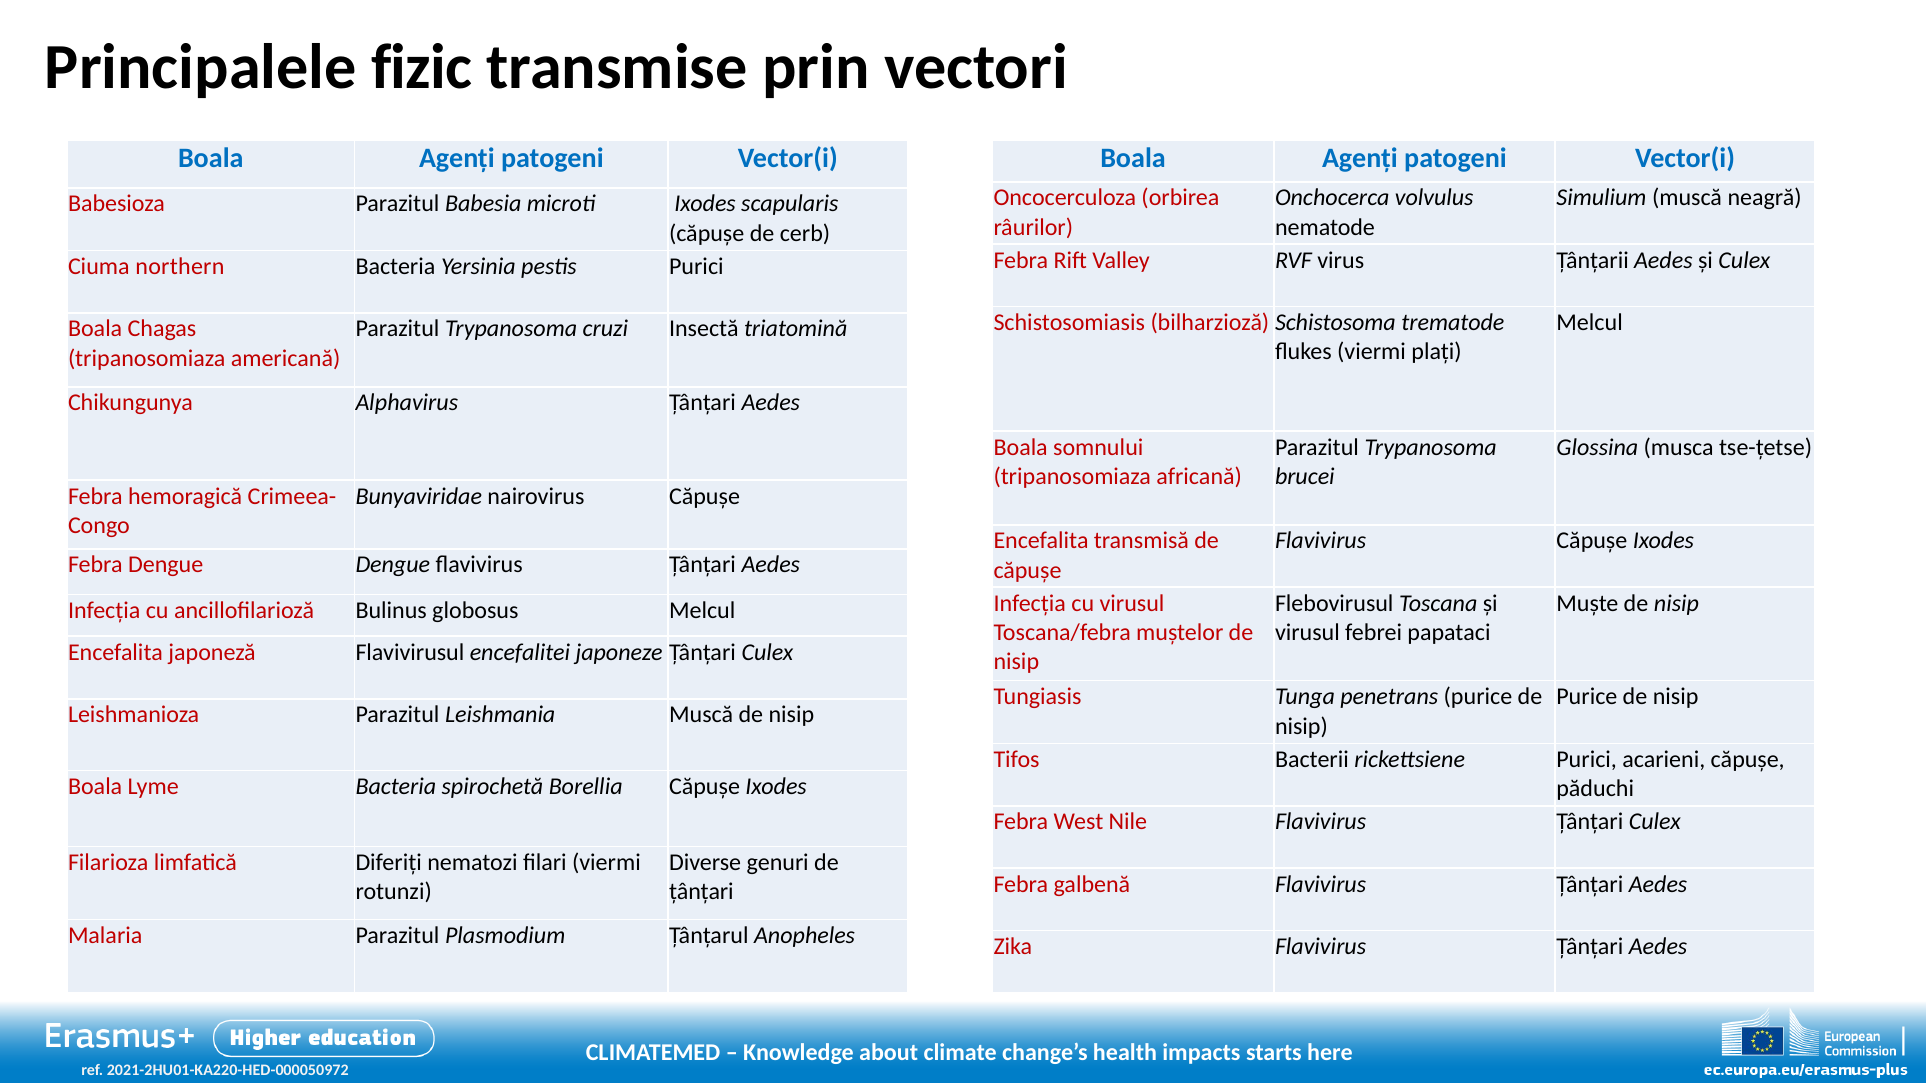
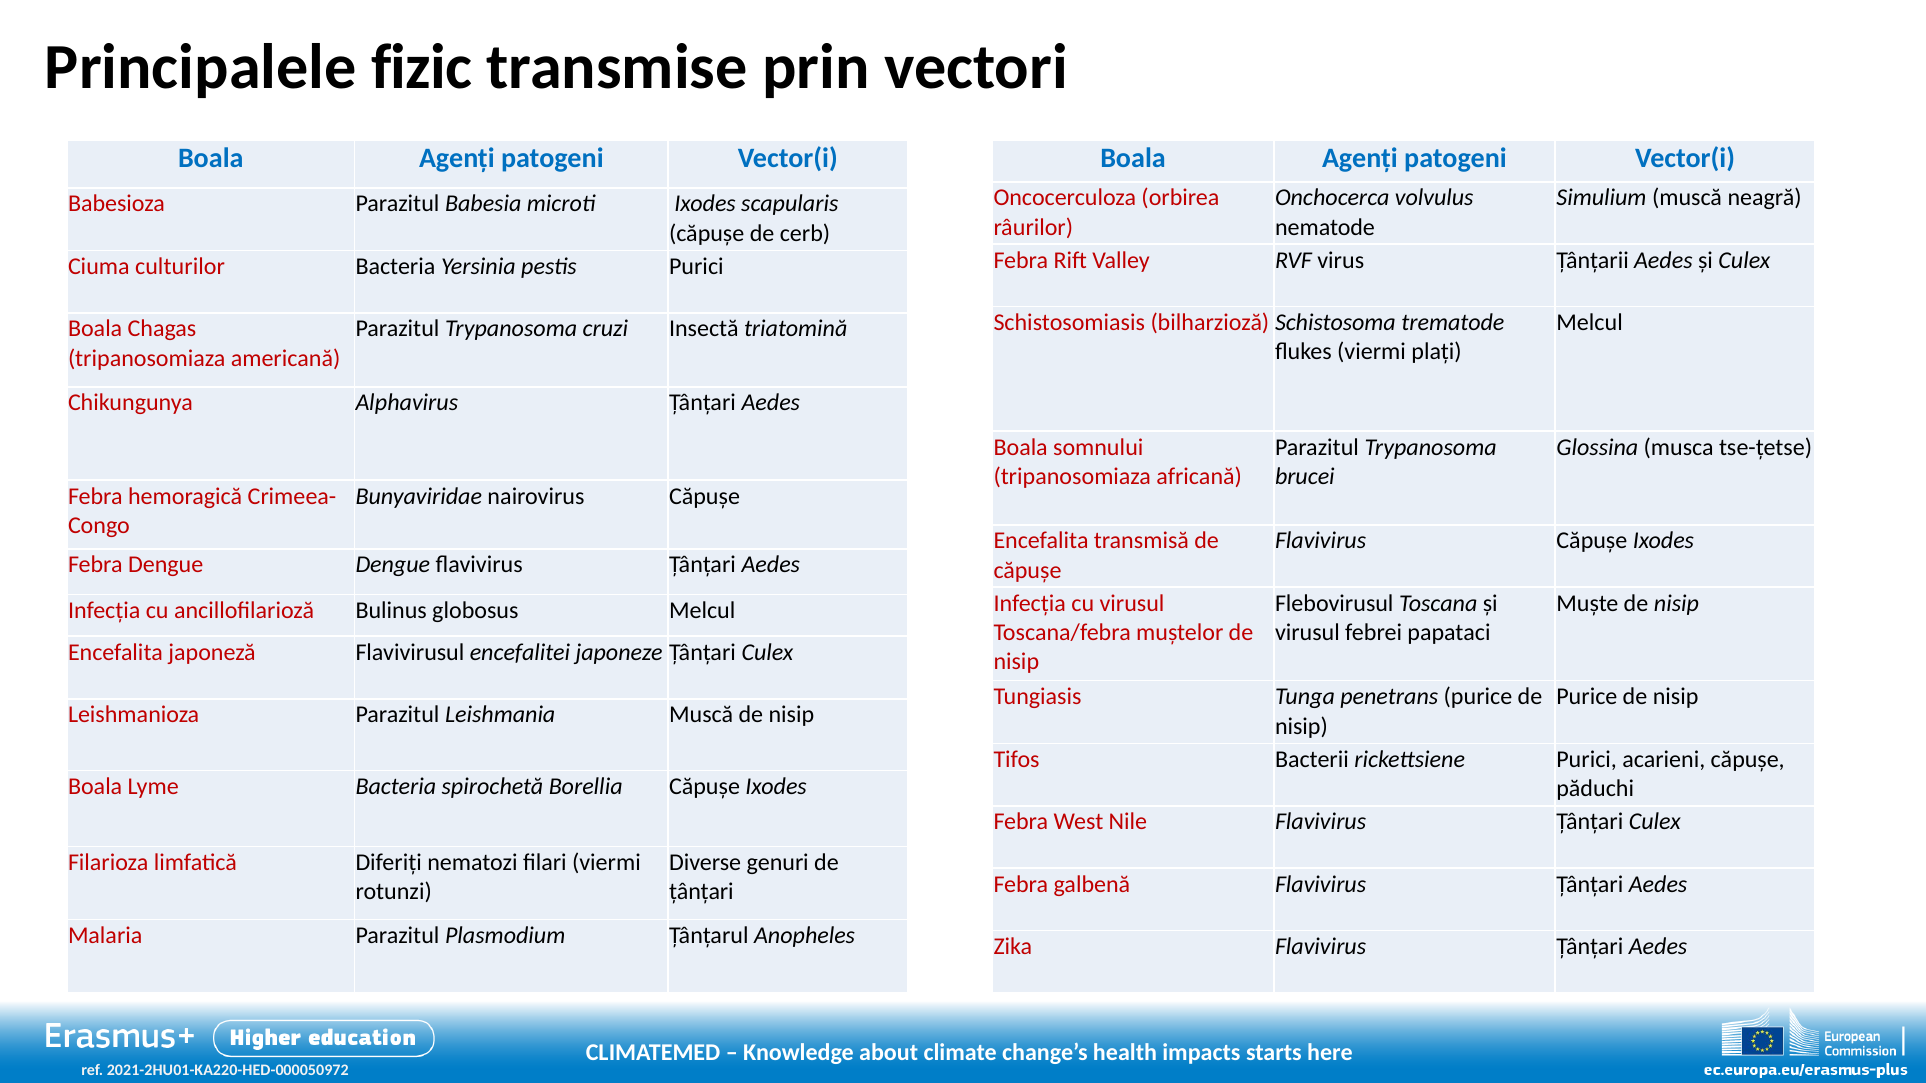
northern: northern -> culturilor (180, 266)
